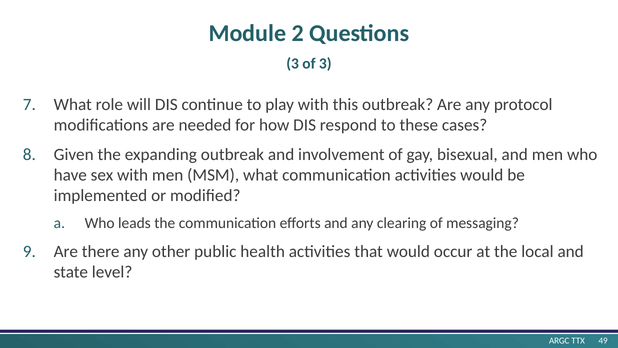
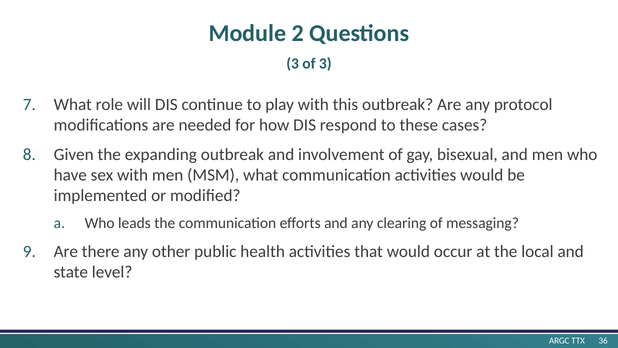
49: 49 -> 36 (603, 340)
